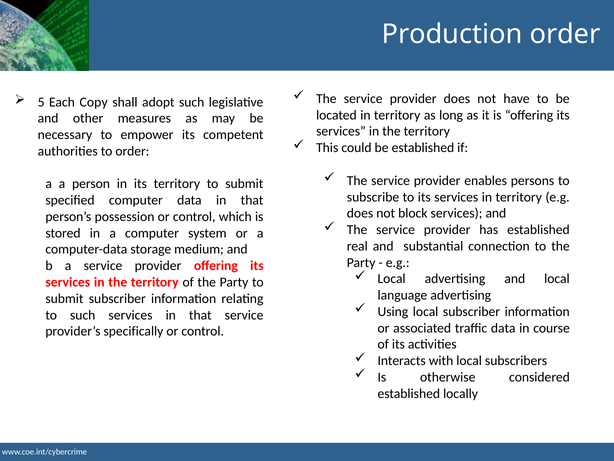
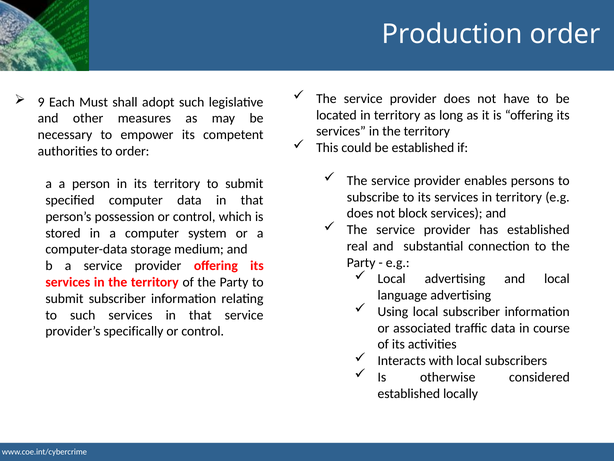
5: 5 -> 9 (41, 102)
Copy: Copy -> Must (94, 102)
